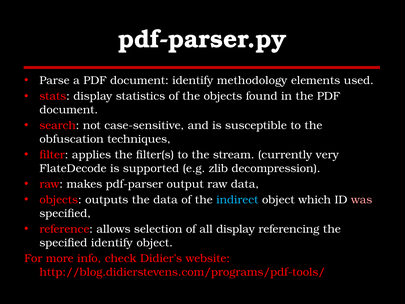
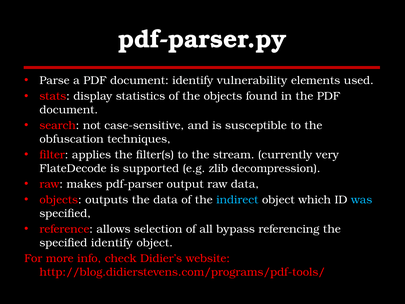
methodology: methodology -> vulnerability (252, 80)
was colour: pink -> light blue (362, 200)
all display: display -> bypass (236, 229)
